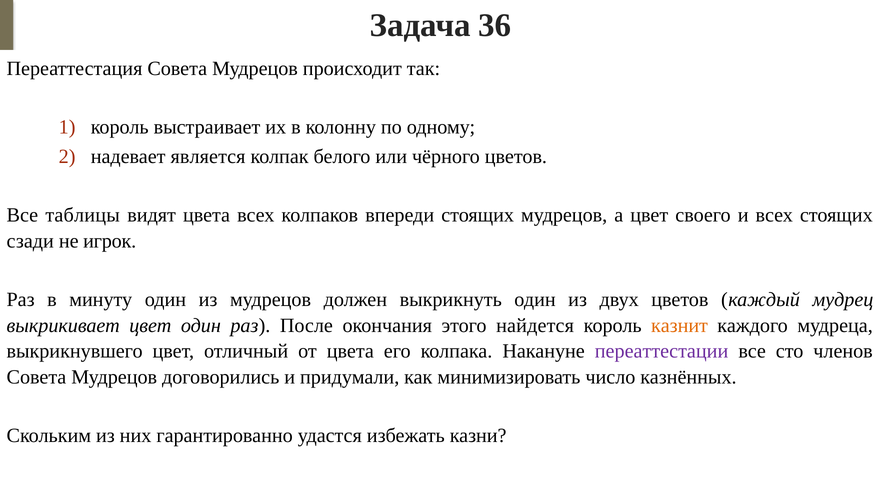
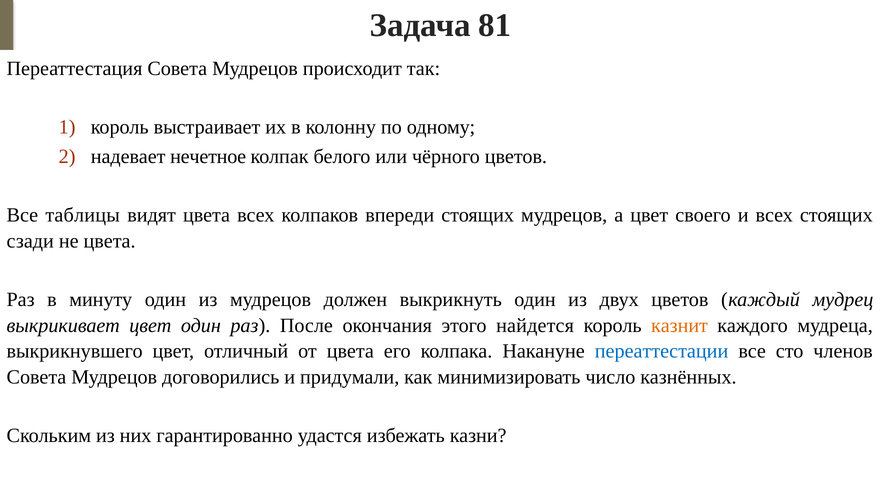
36: 36 -> 81 (495, 25)
является: является -> нечетное (208, 156)
не игрок: игрок -> цвета (110, 241)
переаттестации colour: purple -> blue (662, 351)
